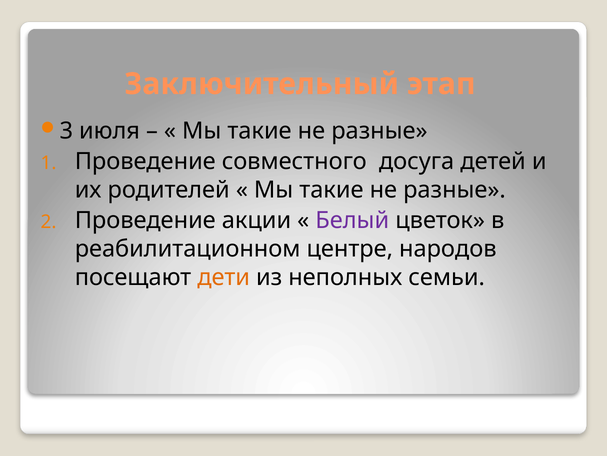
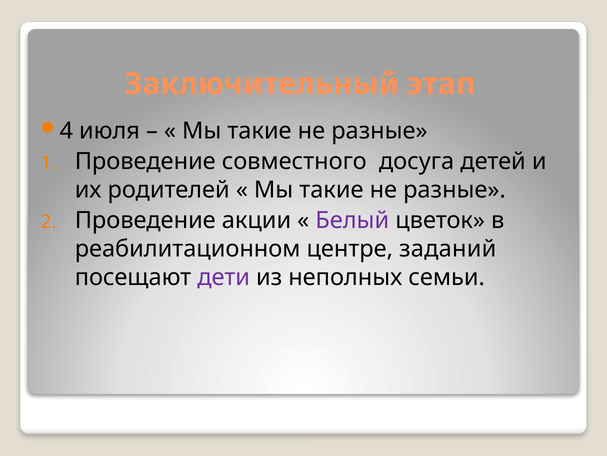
3: 3 -> 4 (66, 131)
народов: народов -> заданий (448, 249)
дети colour: orange -> purple (224, 277)
